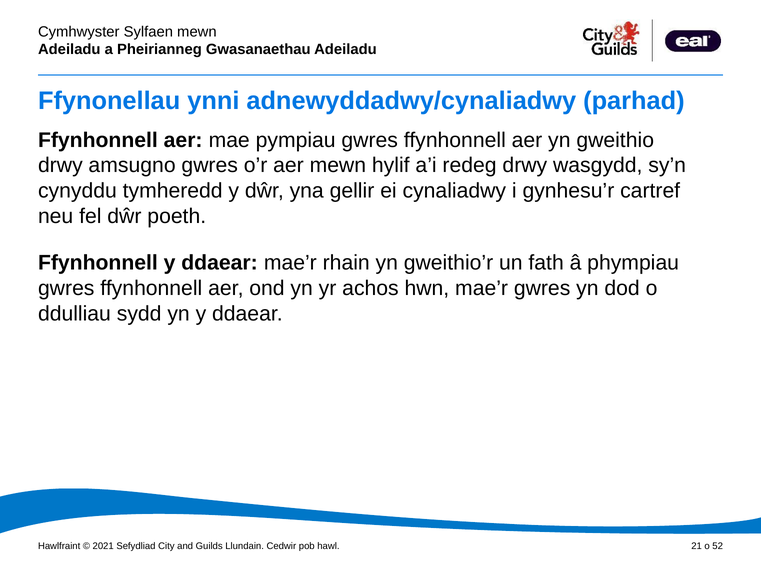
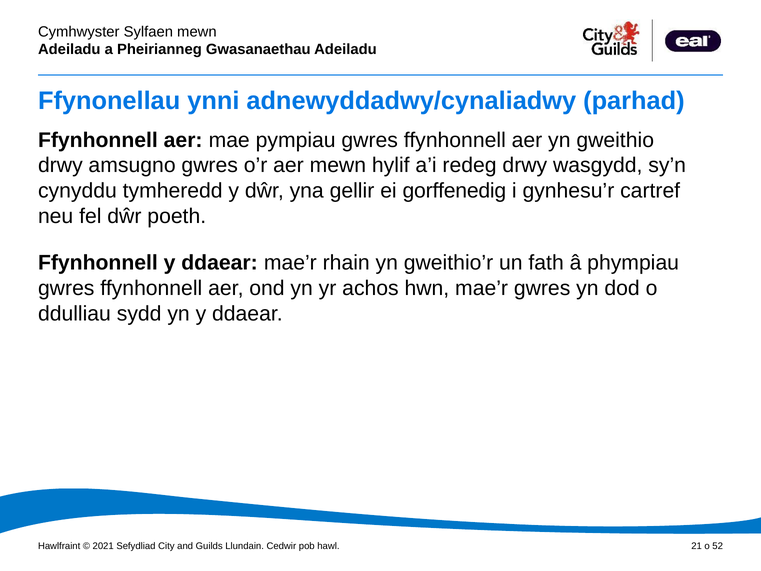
cynaliadwy: cynaliadwy -> gorffenedig (454, 191)
